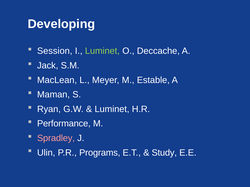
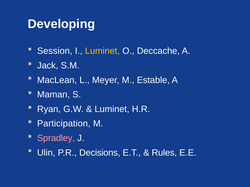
Luminet colour: light green -> yellow (102, 51)
Performance: Performance -> Participation (64, 124)
Programs: Programs -> Decisions (100, 153)
Study: Study -> Rules (164, 153)
